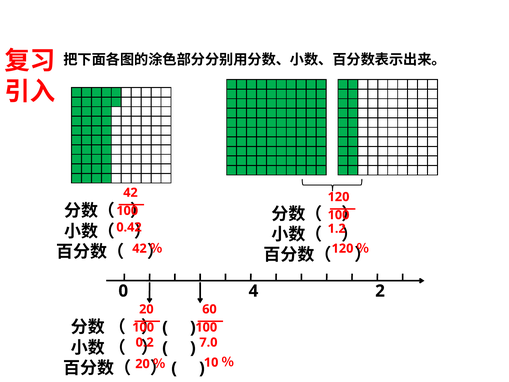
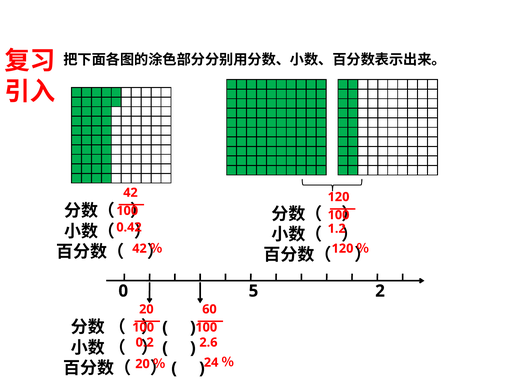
4: 4 -> 5 (253, 291)
7.0: 7.0 -> 2.6 (208, 342)
10: 10 -> 24 (211, 362)
